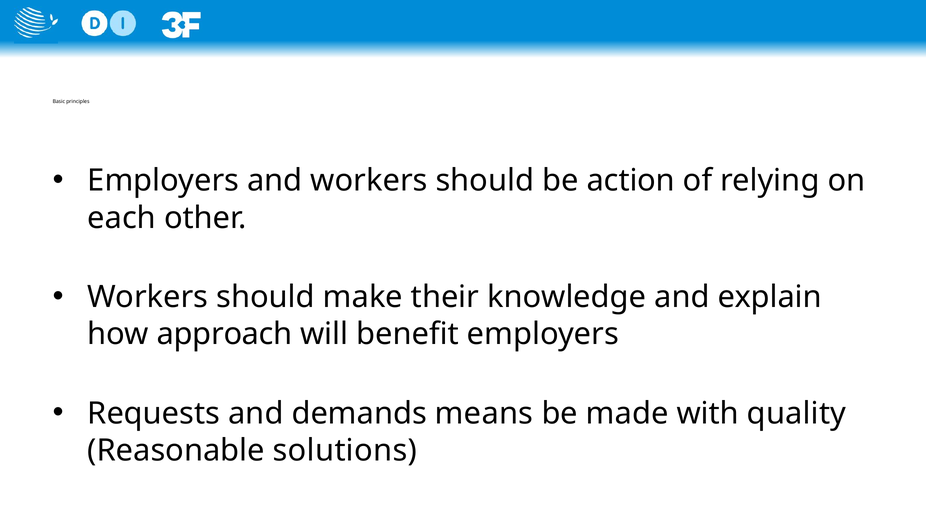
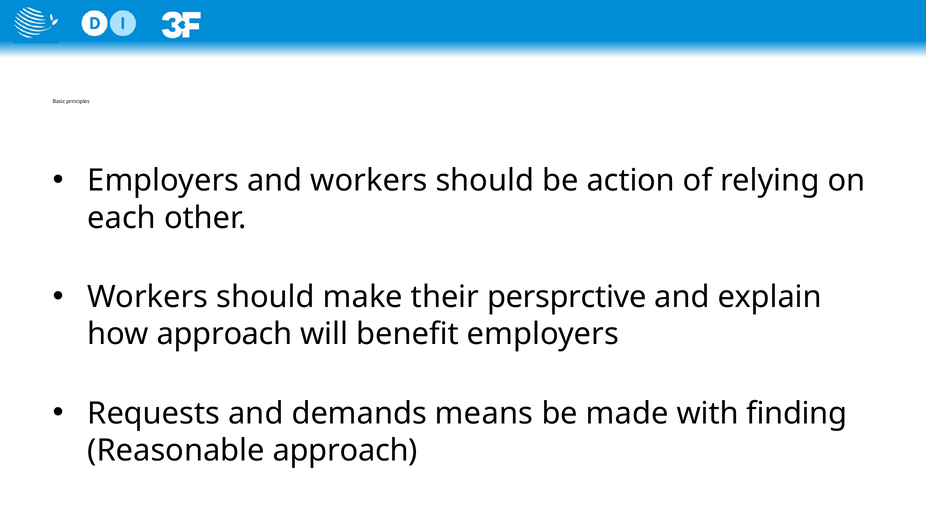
knowledge: knowledge -> persprctive (567, 297)
quality: quality -> finding (797, 413)
Reasonable solutions: solutions -> approach (345, 450)
